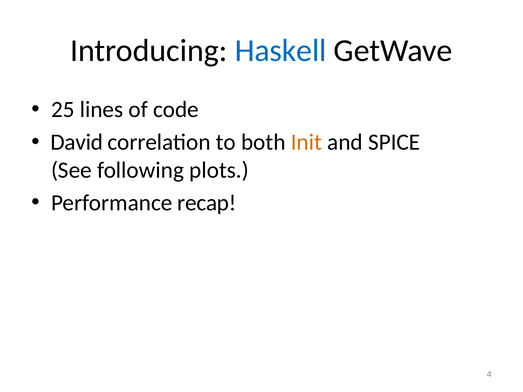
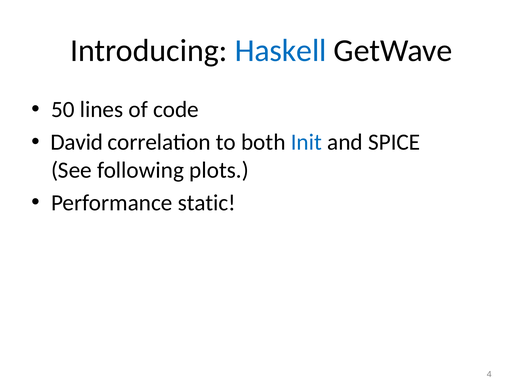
25: 25 -> 50 (63, 110)
Init colour: orange -> blue (306, 142)
recap: recap -> static (207, 203)
